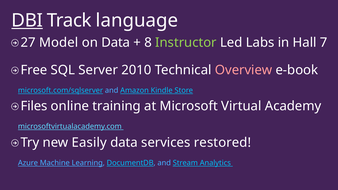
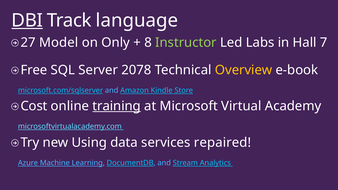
on Data: Data -> Only (116, 42)
2010: 2010 -> 2078 (136, 70)
Overview colour: pink -> yellow (244, 70)
Files: Files -> Cost (34, 106)
training underline: none -> present (117, 106)
Easily: Easily -> Using (89, 143)
restored: restored -> repaired (223, 143)
